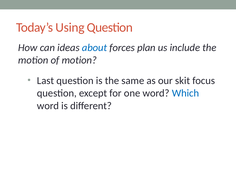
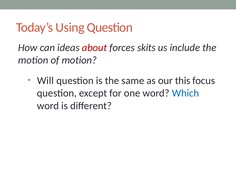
about colour: blue -> red (95, 48)
plan: plan -> skits (146, 48)
Last: Last -> Will (45, 81)
skit: skit -> this (183, 81)
